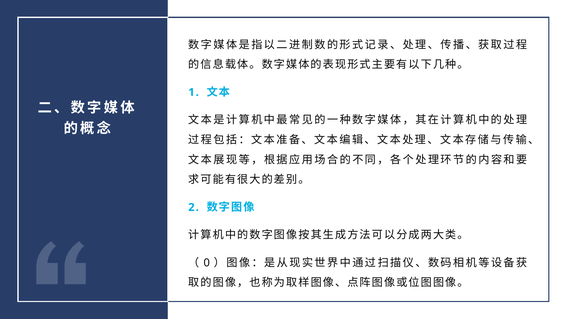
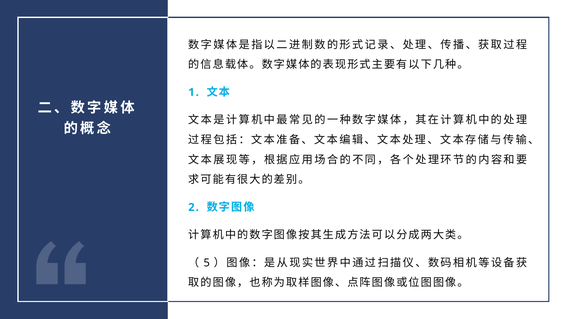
0: 0 -> 5 (207, 263)
